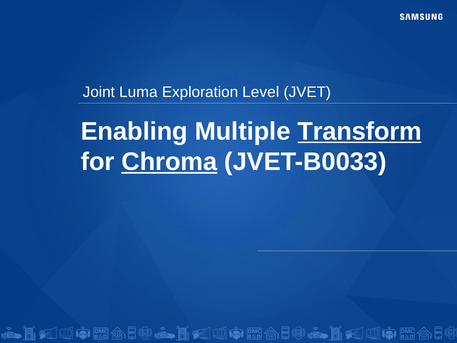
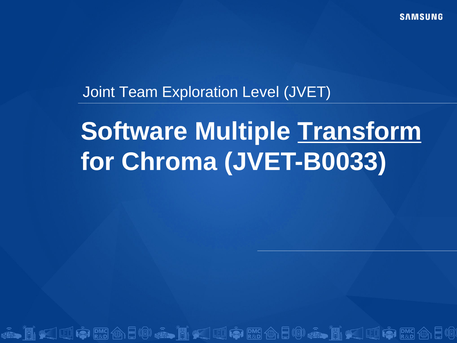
Luma: Luma -> Team (138, 92)
Enabling: Enabling -> Software (134, 131)
Chroma underline: present -> none (169, 162)
